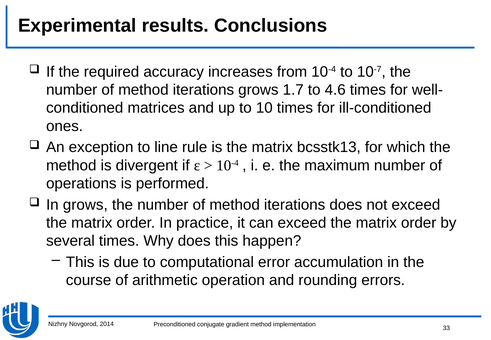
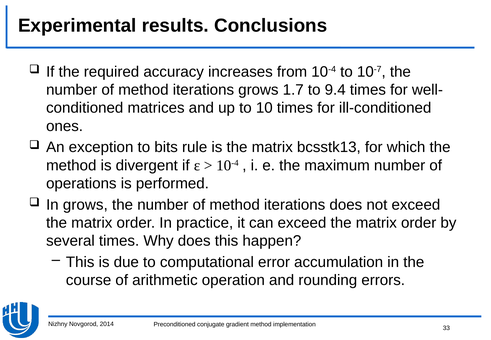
4.6: 4.6 -> 9.4 (335, 90)
line: line -> bits (166, 147)
